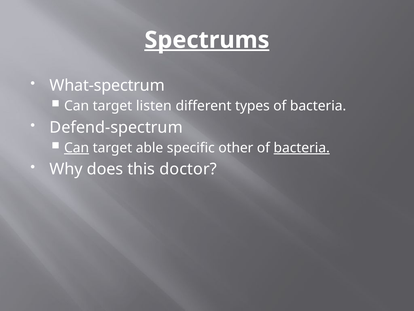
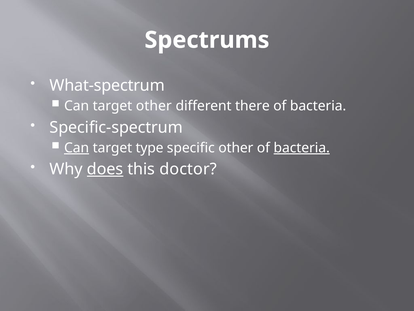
Spectrums underline: present -> none (207, 40)
target listen: listen -> other (154, 106)
types: types -> there (252, 106)
Defend-spectrum: Defend-spectrum -> Specific-spectrum (116, 127)
able: able -> type (150, 148)
does underline: none -> present (105, 169)
